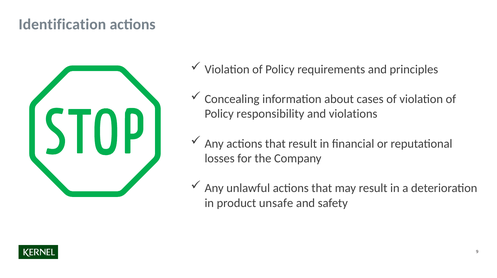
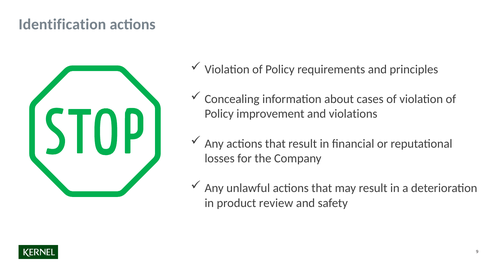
responsibility: responsibility -> improvement (270, 114)
unsafe: unsafe -> review (276, 203)
